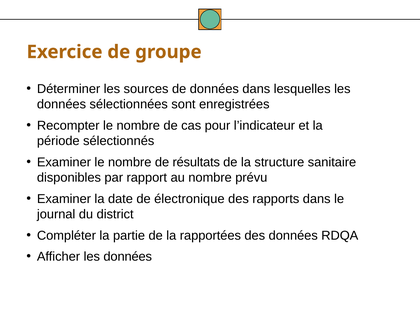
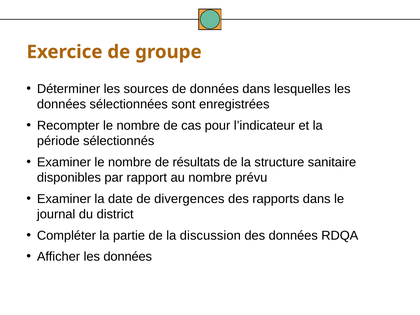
électronique: électronique -> divergences (189, 199)
rapportées: rapportées -> discussion (210, 235)
